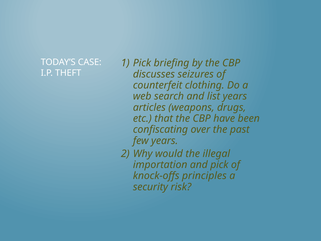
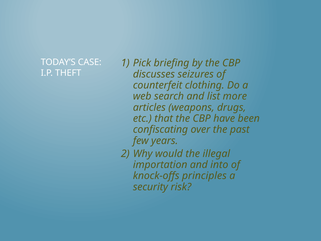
list years: years -> more (235, 96)
and pick: pick -> into (219, 165)
